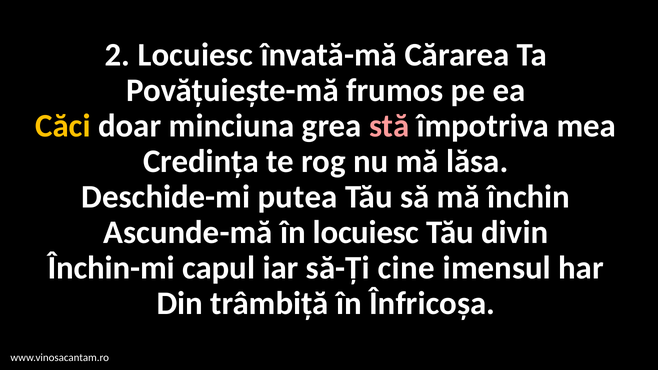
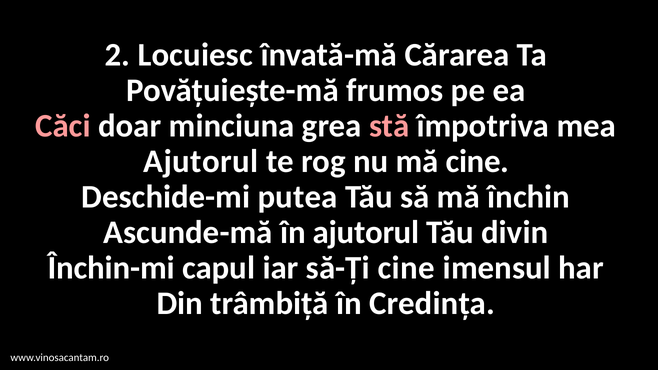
Căci colour: yellow -> pink (63, 126)
Credinţa: Credinţa -> Ajutorul (201, 161)
mă lăsa: lăsa -> cine (477, 161)
în locuiesc: locuiesc -> ajutorul (366, 232)
Înfricoşa: Înfricoşa -> Credinţa (432, 303)
